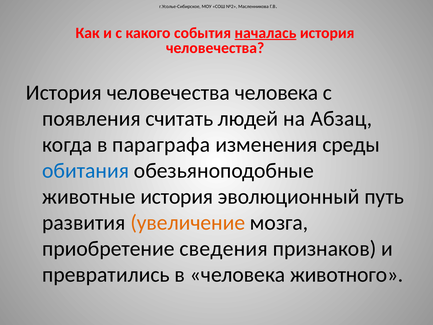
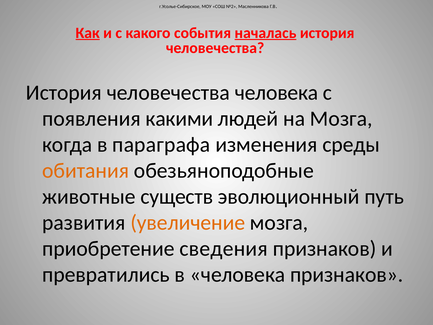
Как underline: none -> present (88, 33)
считать: считать -> какими (179, 118)
на Абзац: Абзац -> Мозга (341, 118)
обитания colour: blue -> orange (86, 170)
животные история: история -> существ (177, 196)
человека животного: животного -> признаков (347, 274)
